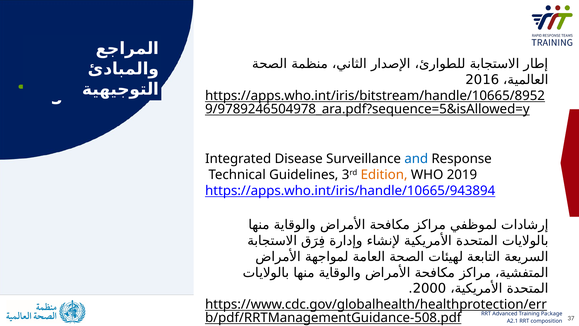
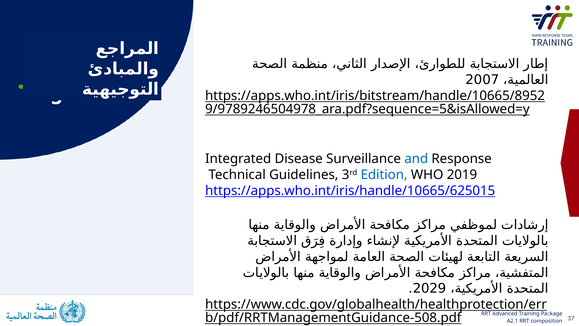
2016: 2016 -> 2007 (482, 80)
Edition colour: orange -> blue (384, 175)
https://apps.who.int/iris/handle/10665/943894: https://apps.who.int/iris/handle/10665/943894 -> https://apps.who.int/iris/handle/10665/625015 (350, 191)
2000: 2000 -> 2029 (430, 288)
